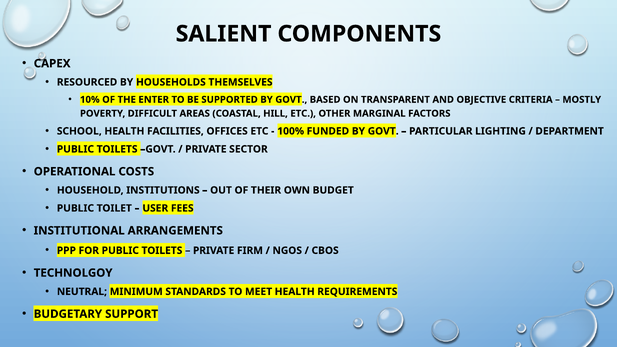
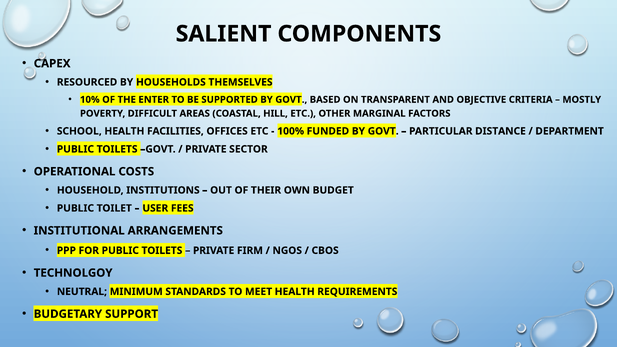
LIGHTING: LIGHTING -> DISTANCE (500, 131)
